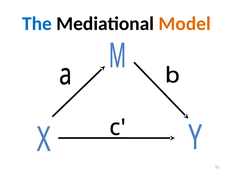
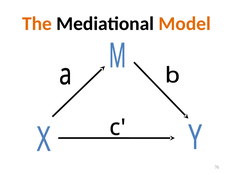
The colour: blue -> orange (37, 24)
